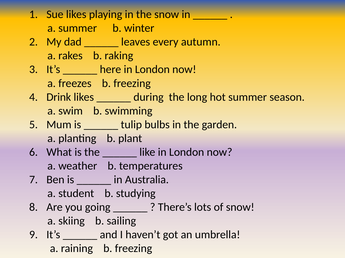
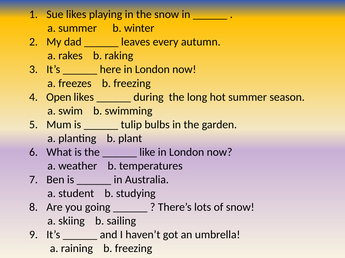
Drink: Drink -> Open (59, 97)
